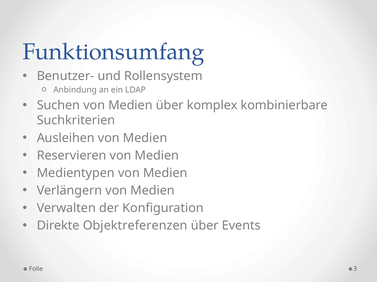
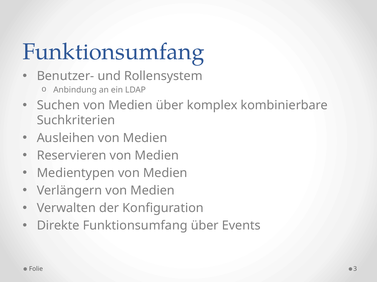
Direkte Objektreferenzen: Objektreferenzen -> Funktionsumfang (135, 226)
